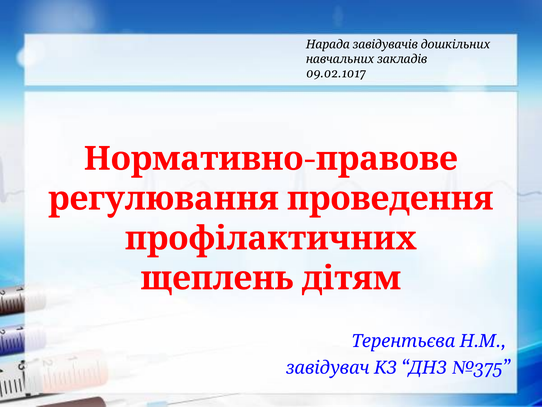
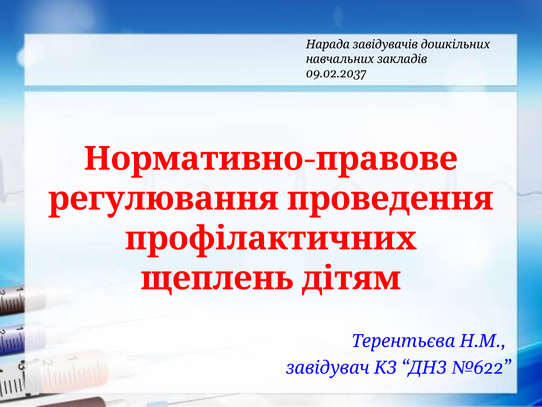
09.02.1017: 09.02.1017 -> 09.02.2037 (336, 73)
№375: №375 -> №622 (481, 367)
